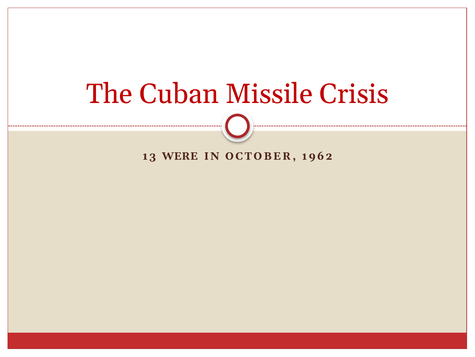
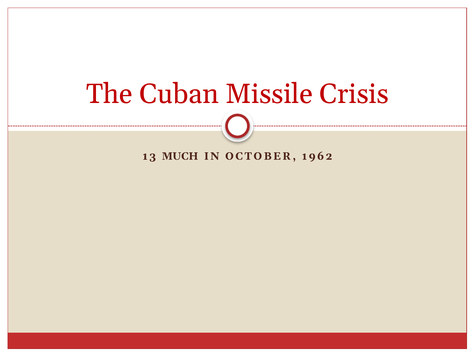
WERE: WERE -> MUCH (180, 156)
